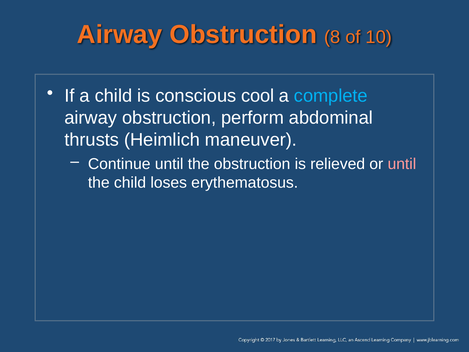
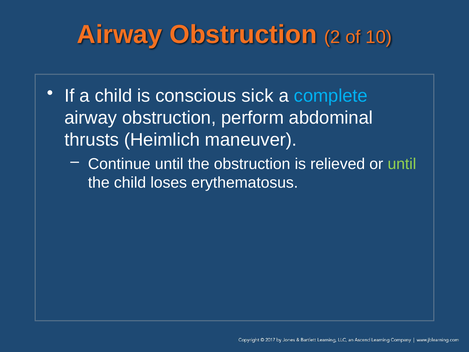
8: 8 -> 2 (332, 37)
cool: cool -> sick (257, 96)
until colour: pink -> light green (402, 164)
